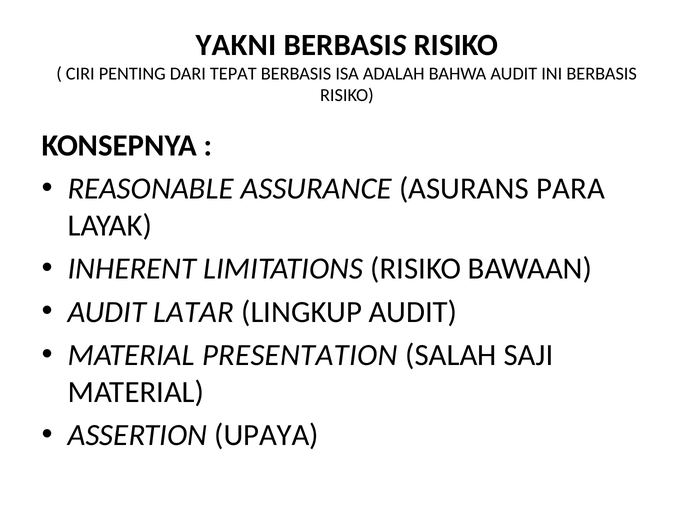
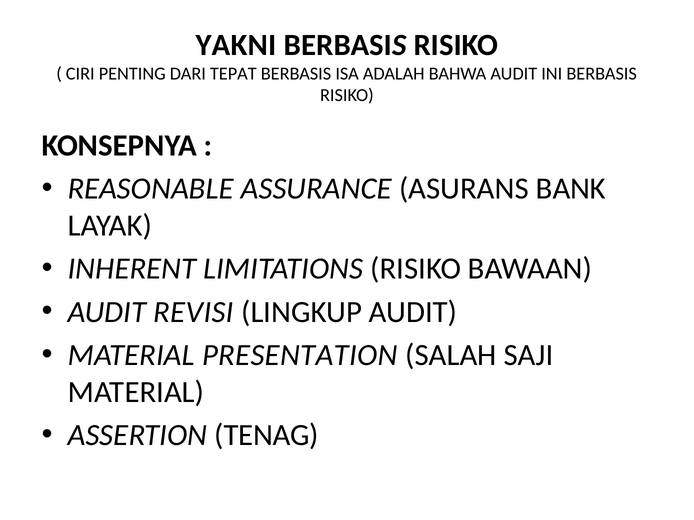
PARA: PARA -> BANK (571, 189)
LATAR: LATAR -> REVISI (194, 312)
UPAYA: UPAYA -> TENAG (267, 436)
